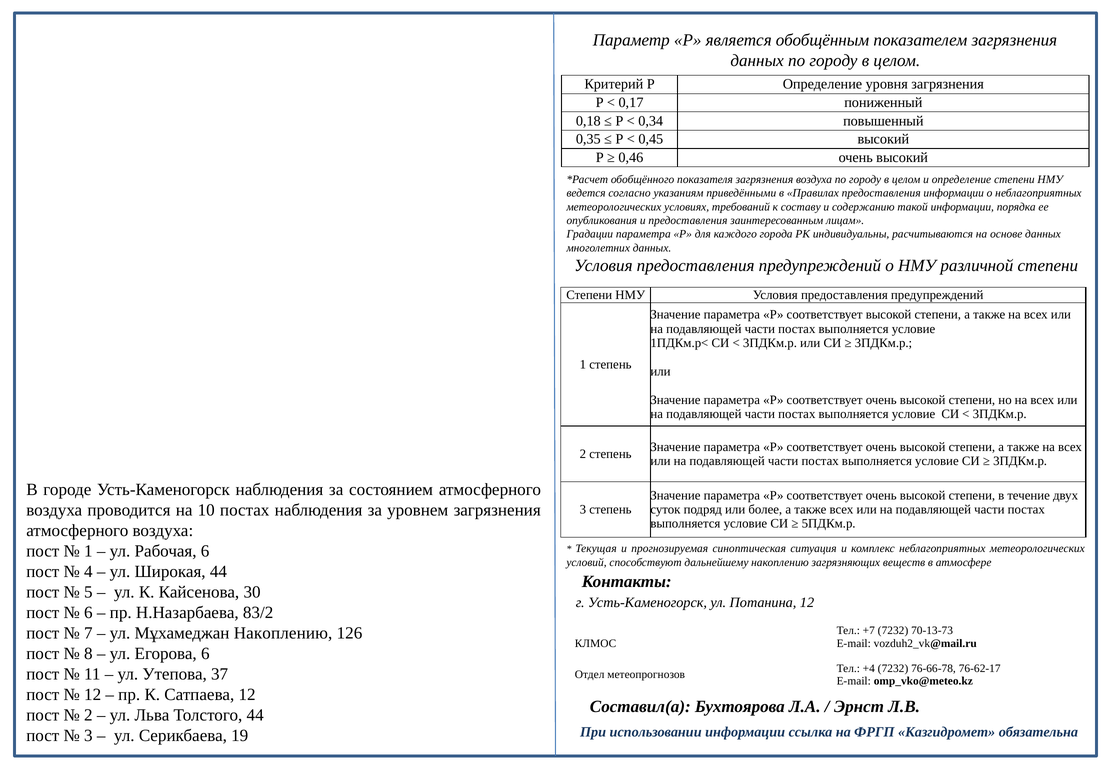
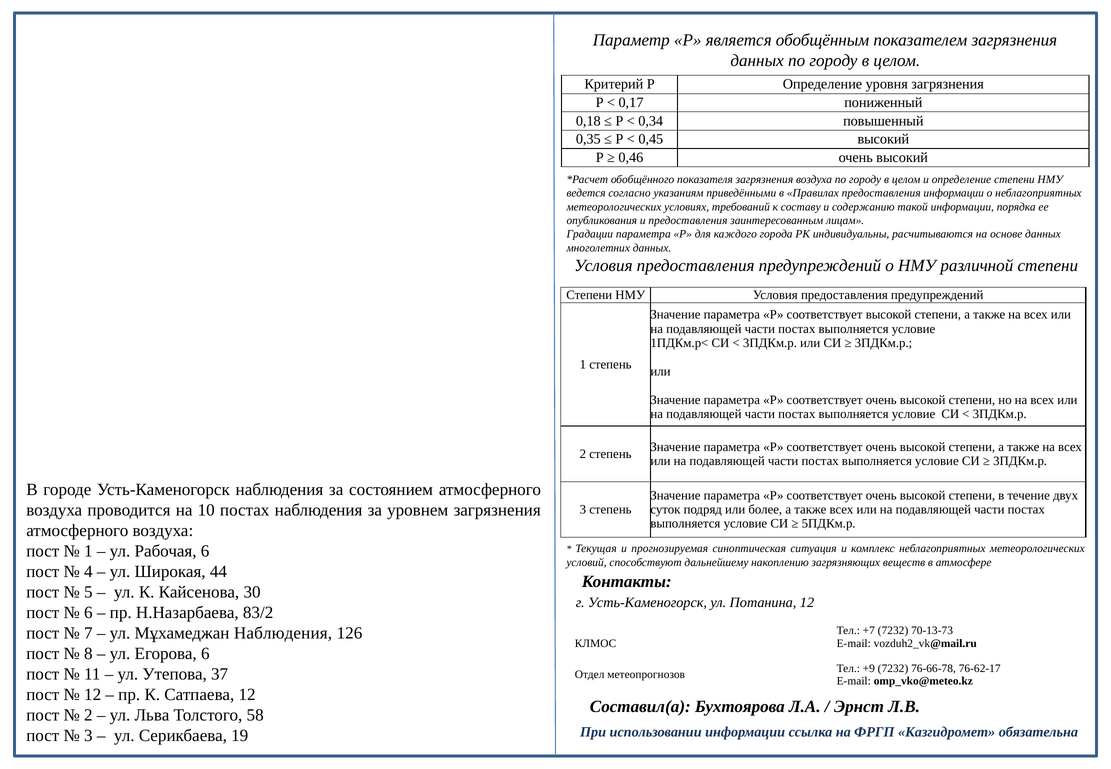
Мұхамеджан Накоплению: Накоплению -> Наблюдения (283, 633)
+4: +4 -> +9 (869, 668)
Толстого 44: 44 -> 58 (255, 715)
